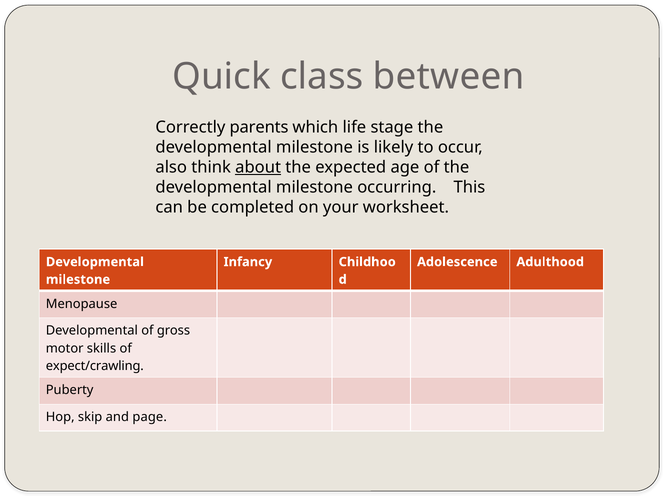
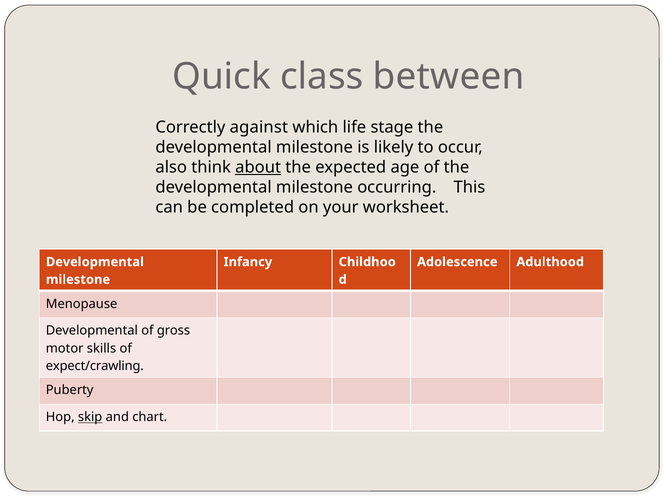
parents: parents -> against (259, 127)
skip underline: none -> present (90, 417)
page: page -> chart (150, 417)
